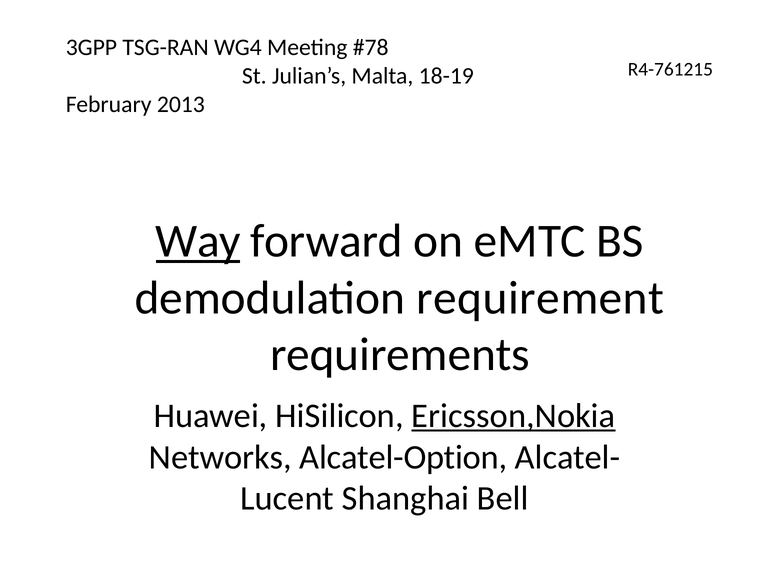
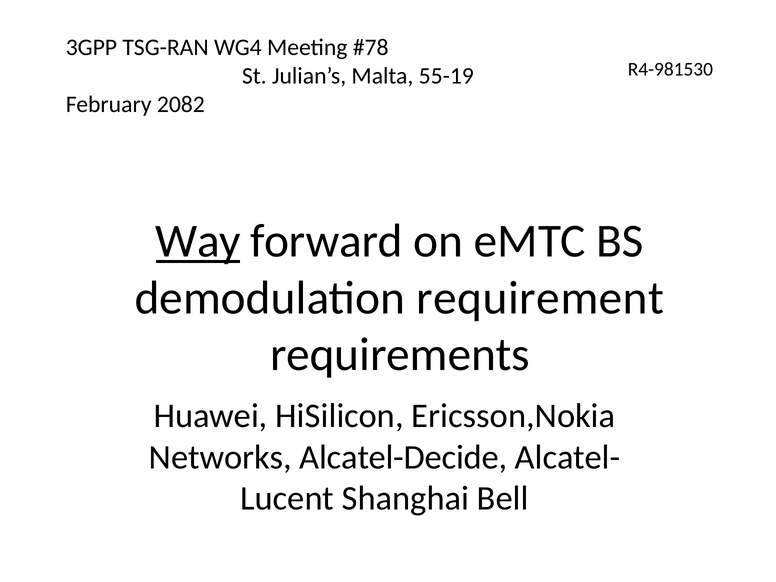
R4-761215: R4-761215 -> R4-981530 (670, 69)
18-19: 18-19 -> 55-19 (446, 76)
2013: 2013 -> 2082 (181, 104)
Ericsson,Nokia underline: present -> none (513, 416)
Alcatel-Option: Alcatel-Option -> Alcatel-Decide (403, 457)
